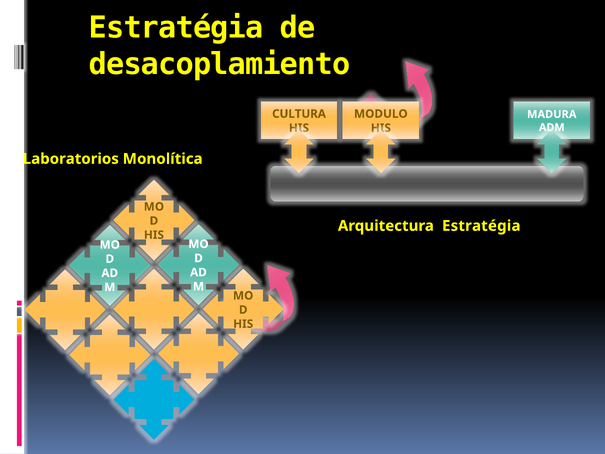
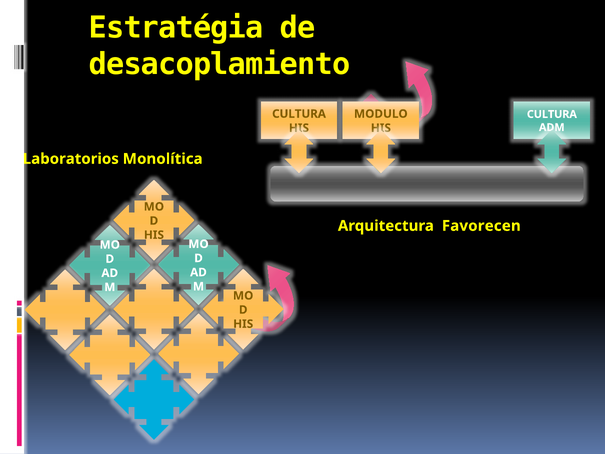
MADURA: MADURA -> CULTURA (552, 114)
Arquitectura Estratégia: Estratégia -> Favorecen (481, 226)
